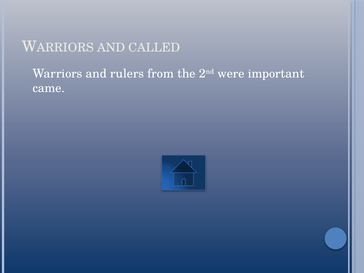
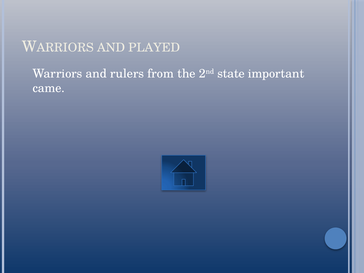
CALLED: CALLED -> PLAYED (154, 48)
were: were -> state (231, 74)
